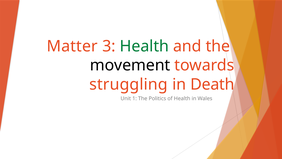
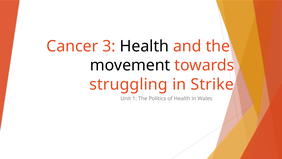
Matter: Matter -> Cancer (72, 46)
Health colour: green -> black (144, 46)
Death: Death -> Strike (212, 84)
